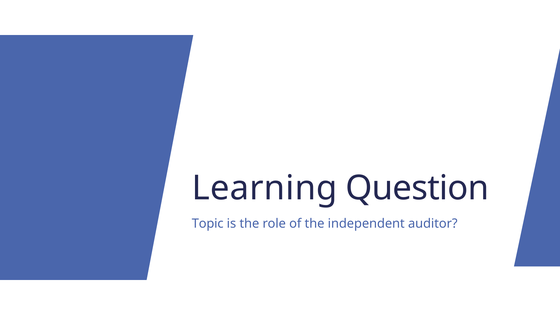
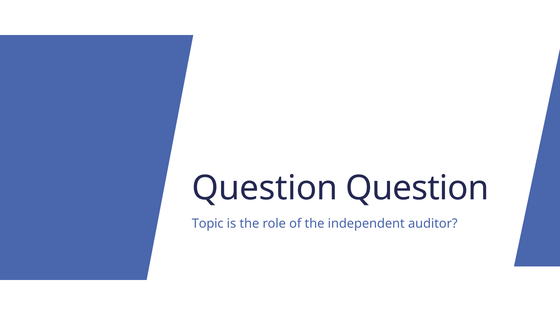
Learning: Learning -> Question (265, 188)
